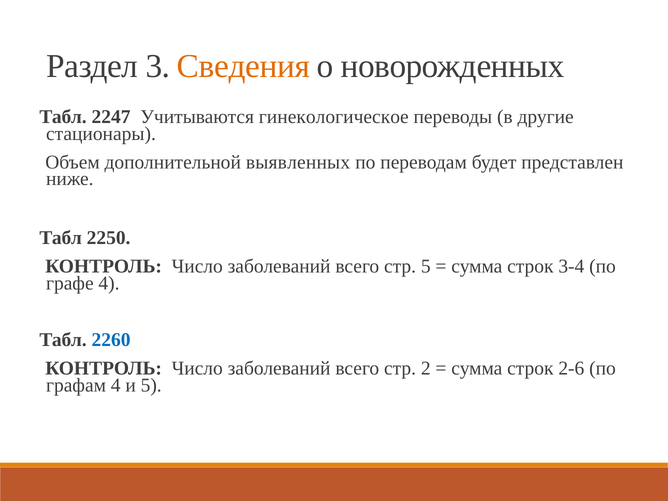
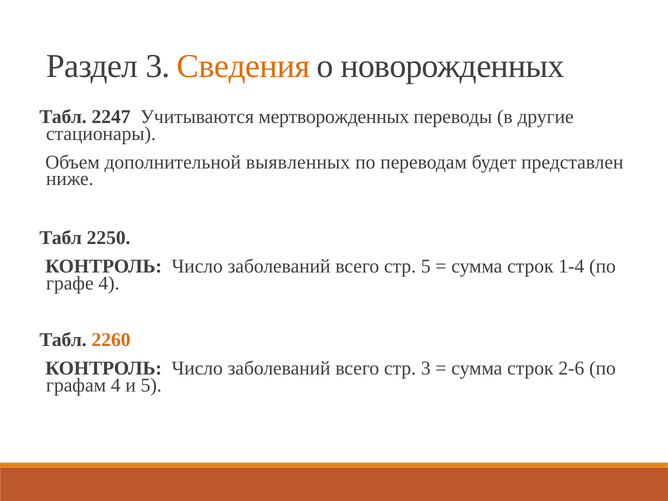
гинекологическое: гинекологическое -> мертворожденных (334, 117)
3-4: 3-4 -> 1-4 (571, 266)
2260 colour: blue -> orange (111, 340)
стр 2: 2 -> 3 (426, 369)
